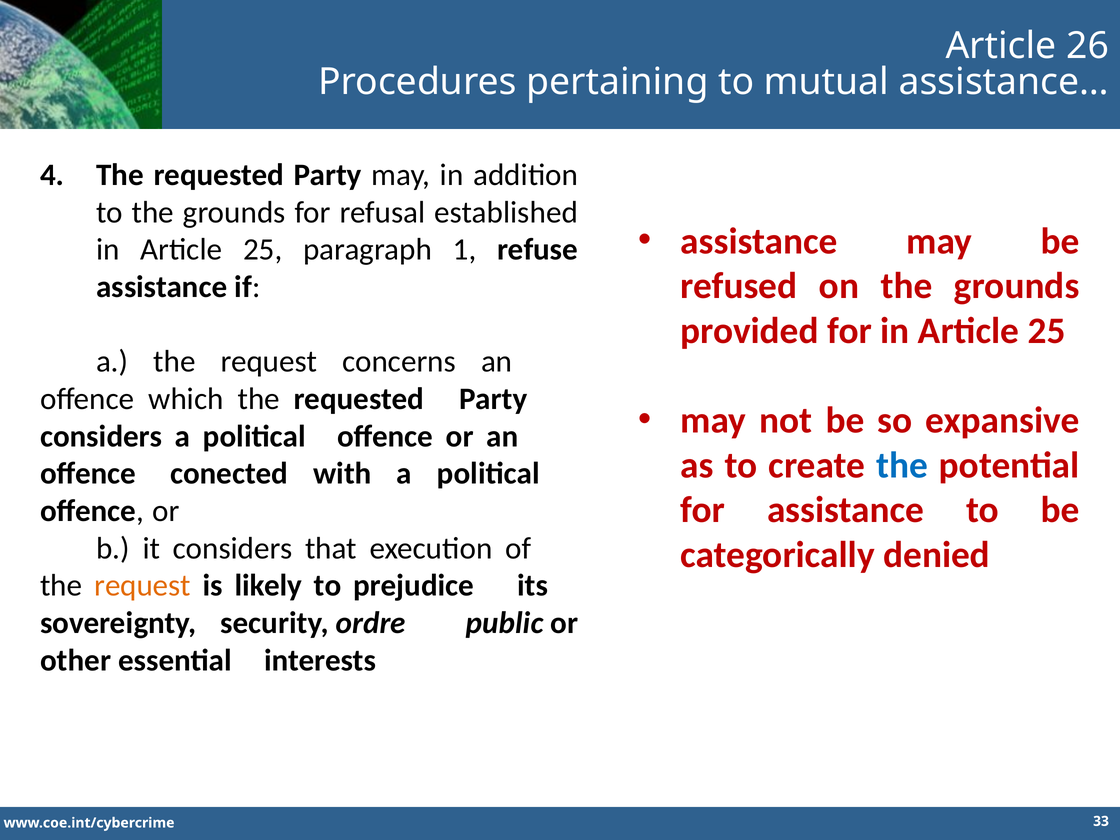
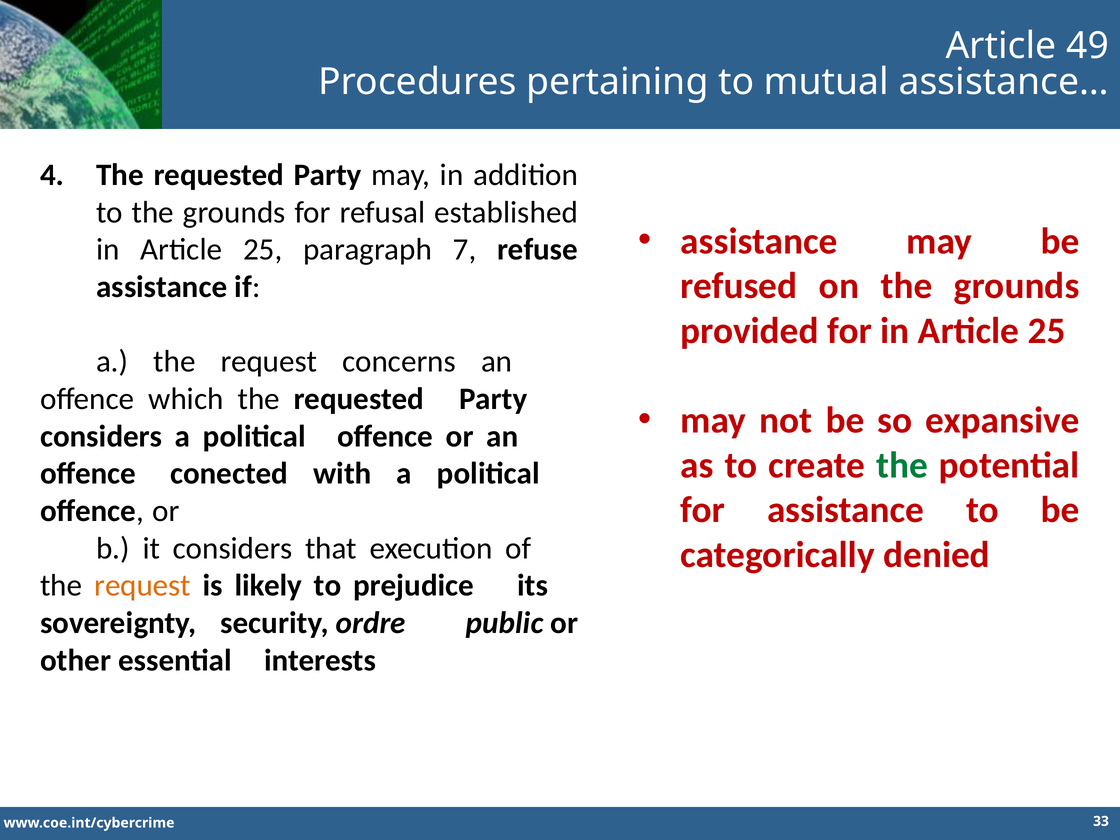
26: 26 -> 49 (1088, 46)
1: 1 -> 7 (465, 250)
the colour: blue -> green (902, 465)
